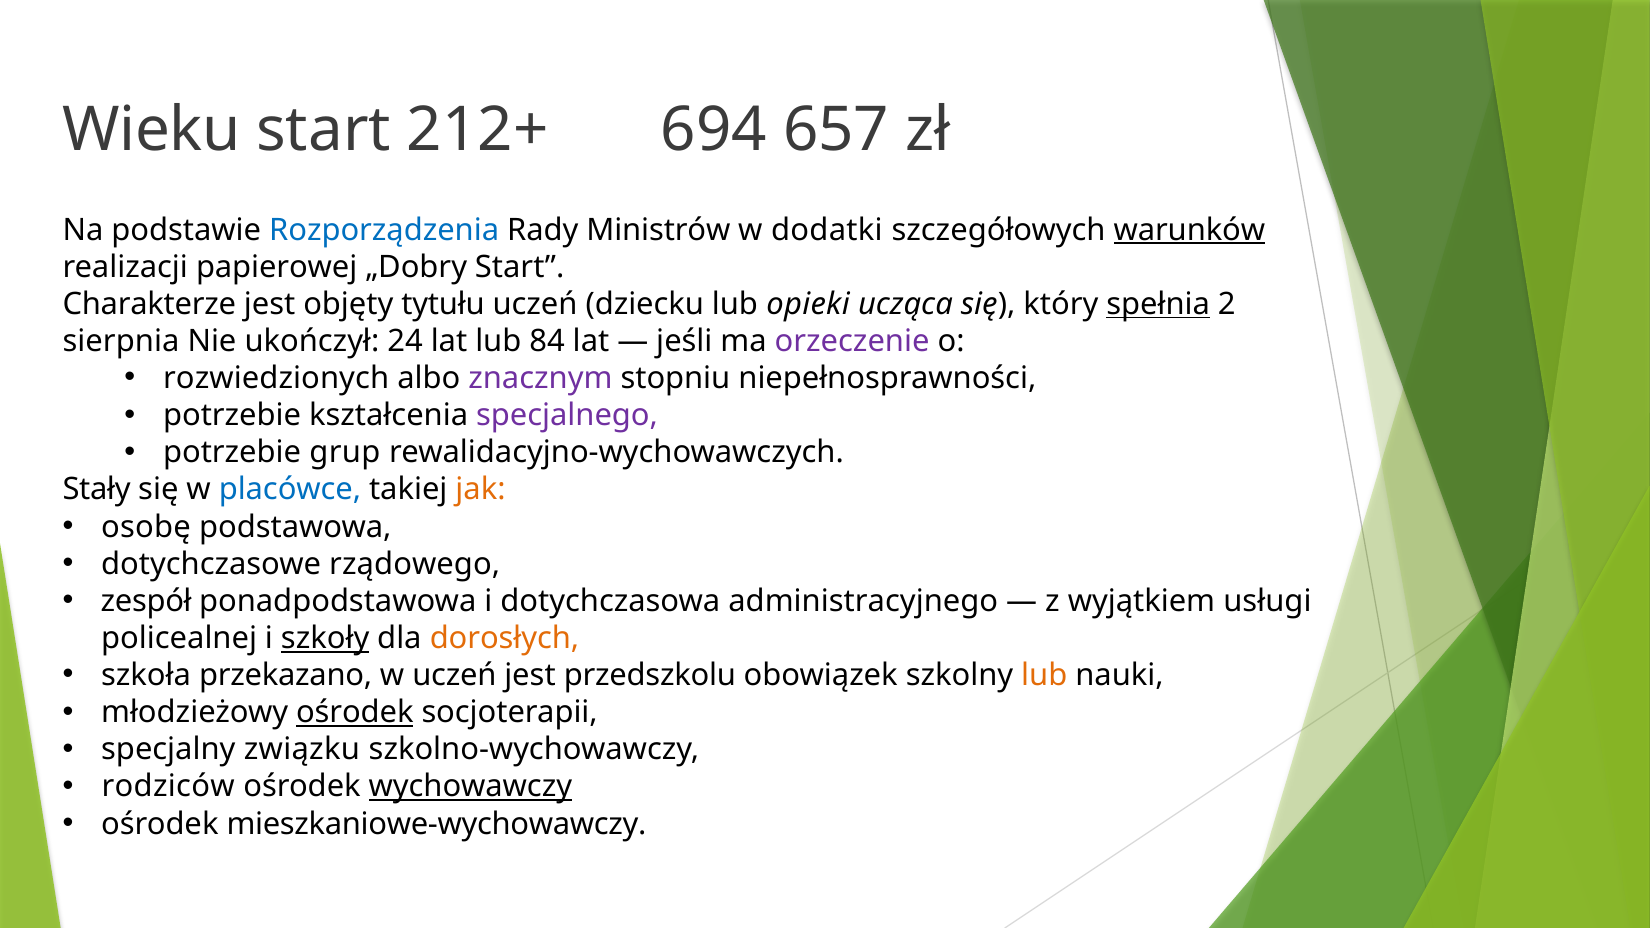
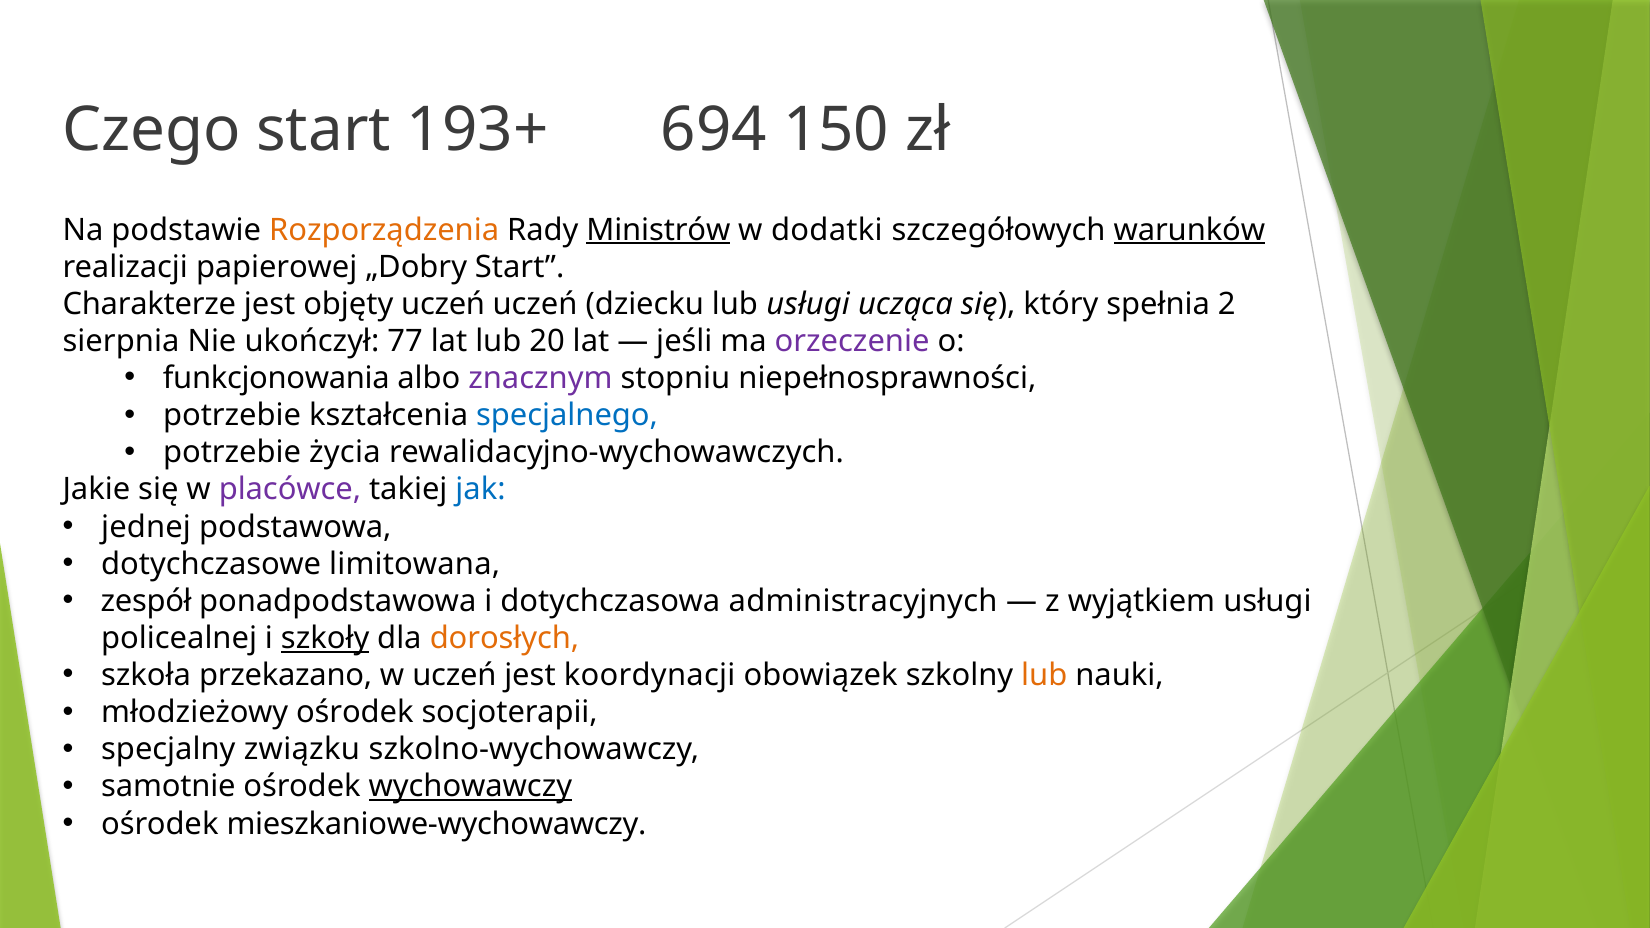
Wieku: Wieku -> Czego (152, 130)
212+: 212+ -> 193+ (478, 130)
657: 657 -> 150 (836, 130)
Rozporządzenia colour: blue -> orange (384, 230)
Ministrów underline: none -> present (658, 230)
objęty tytułu: tytułu -> uczeń (443, 304)
lub opieki: opieki -> usługi (808, 304)
spełnia underline: present -> none (1158, 304)
24: 24 -> 77 (405, 341)
84: 84 -> 20 (547, 341)
rozwiedzionych: rozwiedzionych -> funkcjonowania (276, 378)
specjalnego colour: purple -> blue (567, 416)
grup: grup -> życia (345, 453)
Stały: Stały -> Jakie (96, 490)
placówce colour: blue -> purple (290, 490)
jak colour: orange -> blue (481, 490)
osobę: osobę -> jednej (146, 527)
rządowego: rządowego -> limitowana (415, 564)
administracyjnego: administracyjnego -> administracyjnych (863, 601)
przedszkolu: przedszkolu -> koordynacji (650, 675)
ośrodek underline: present -> none (355, 713)
rodziców: rodziców -> samotnie (168, 787)
